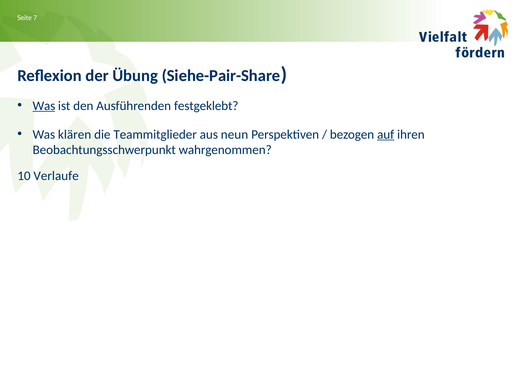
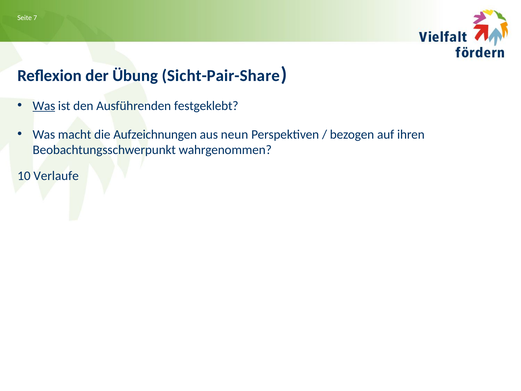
Siehe-Pair-Share: Siehe-Pair-Share -> Sicht-Pair-Share (221, 76)
klären: klären -> macht (75, 134)
Teammitglieder: Teammitglieder -> Aufzeichnungen (155, 134)
auf underline: present -> none (386, 134)
